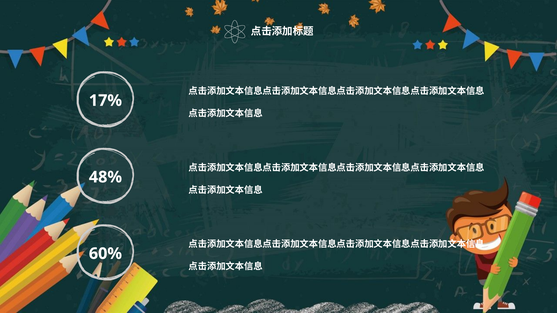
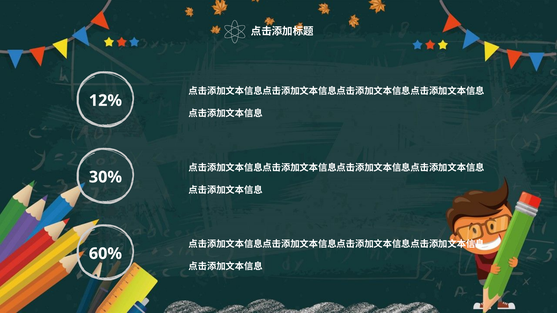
17%: 17% -> 12% (105, 101)
48%: 48% -> 30% (105, 177)
